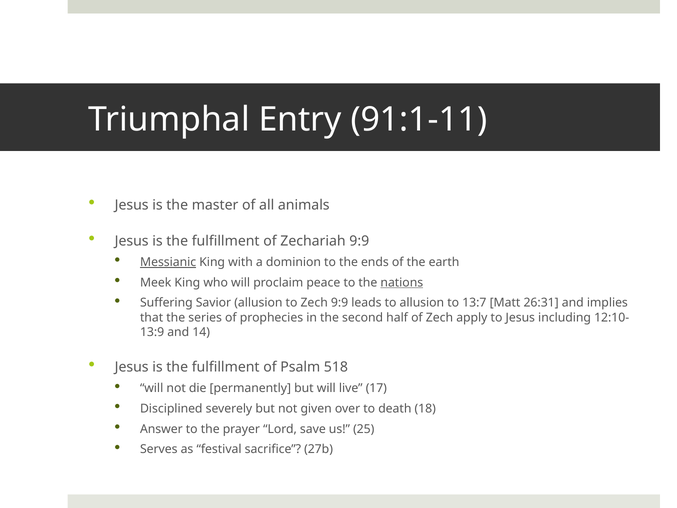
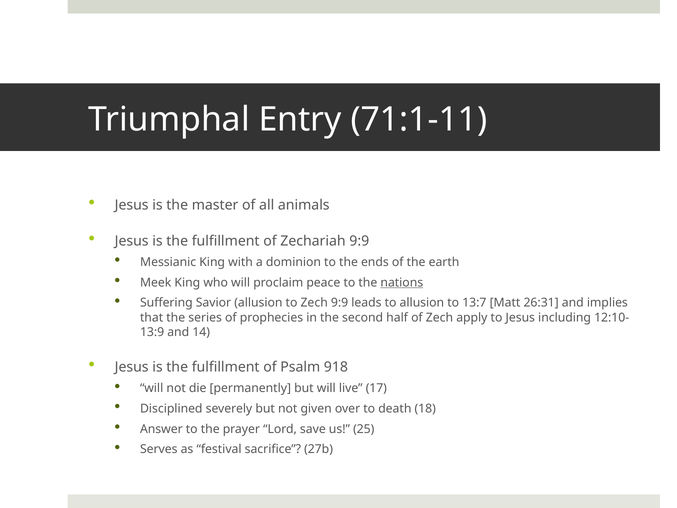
91:1-11: 91:1-11 -> 71:1-11 (419, 119)
Messianic underline: present -> none (168, 262)
518: 518 -> 918 (336, 367)
